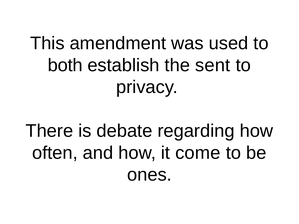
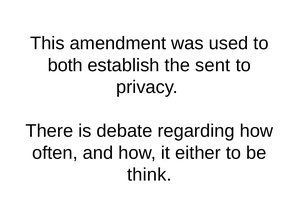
come: come -> either (198, 153)
ones: ones -> think (149, 175)
